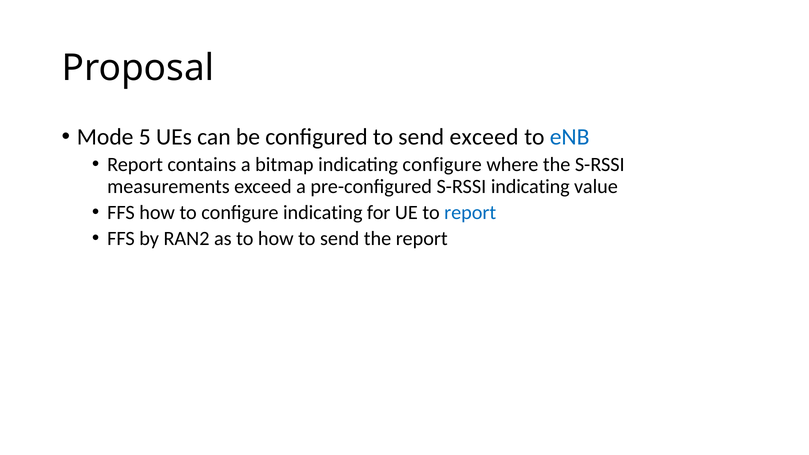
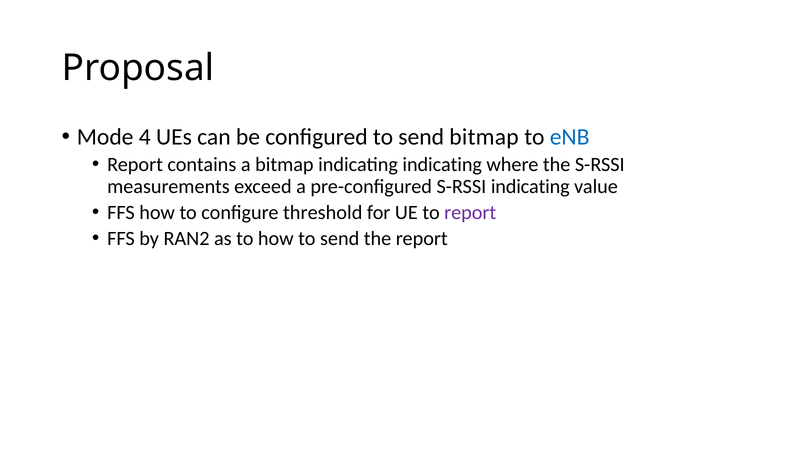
5: 5 -> 4 (145, 137)
send exceed: exceed -> bitmap (484, 137)
indicating configure: configure -> indicating (442, 165)
configure indicating: indicating -> threshold (323, 212)
report colour: blue -> purple (470, 212)
